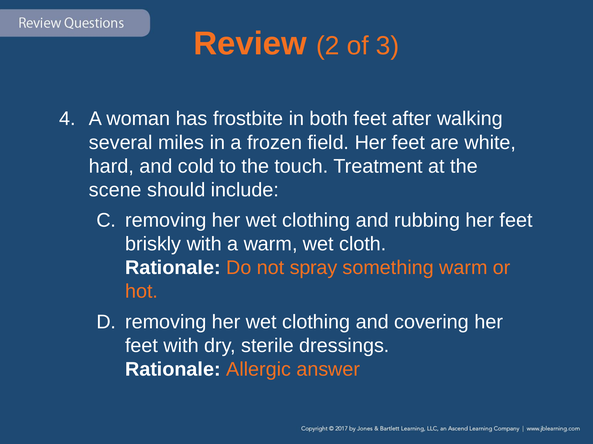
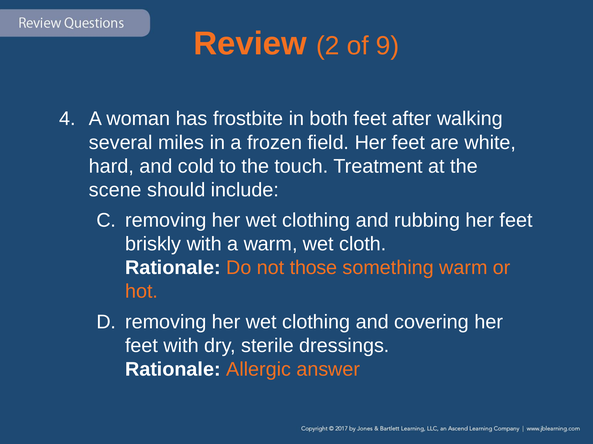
3: 3 -> 9 (388, 46)
spray: spray -> those (314, 268)
